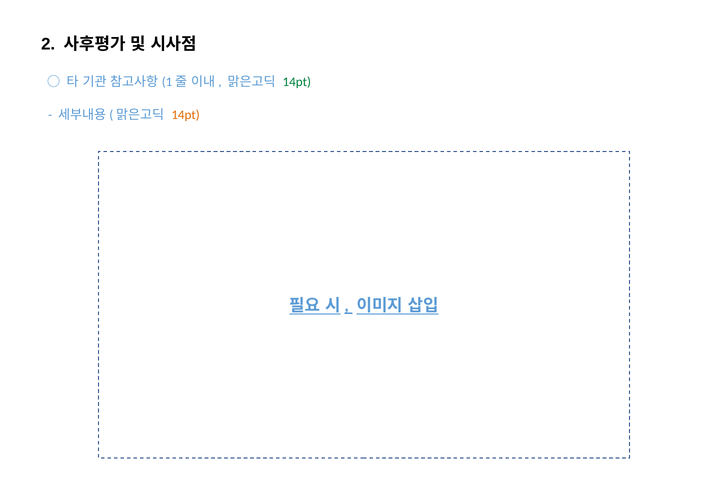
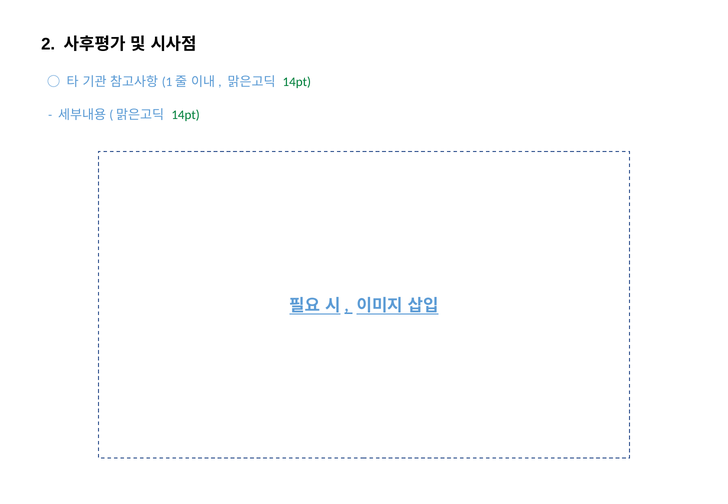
14pt colour: orange -> green (186, 115)
